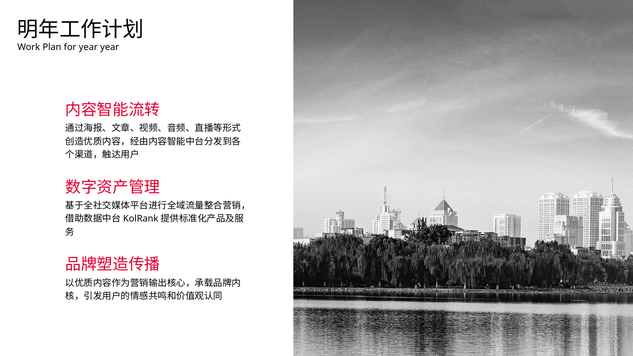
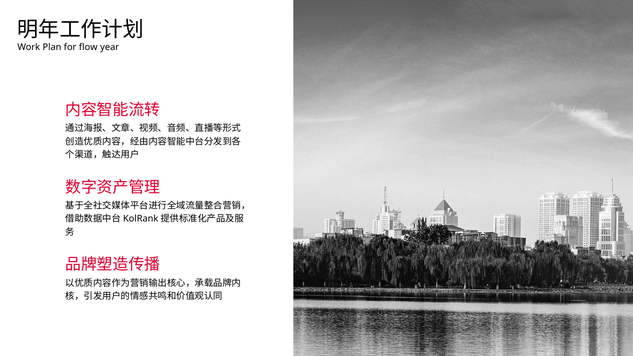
for year: year -> flow (88, 47)
